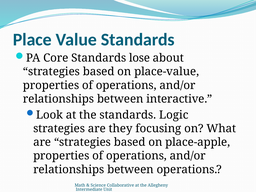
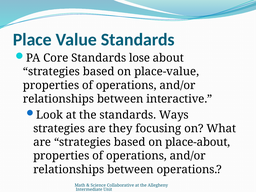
Logic: Logic -> Ways (174, 115)
place-apple: place-apple -> place-about (198, 142)
